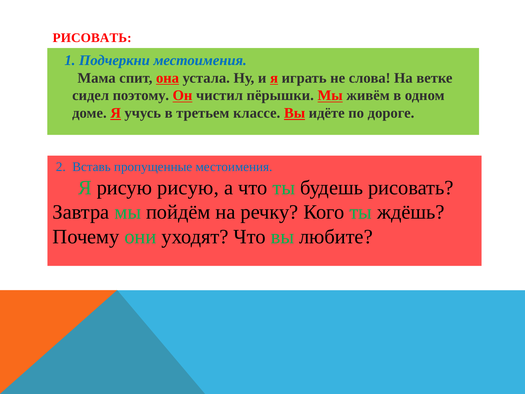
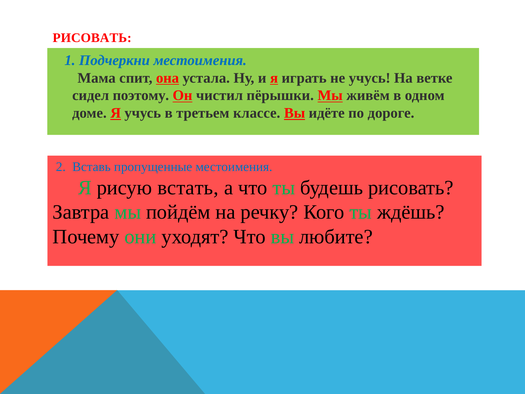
не слова: слова -> учусь (370, 78)
рисую рисую: рисую -> встать (188, 188)
